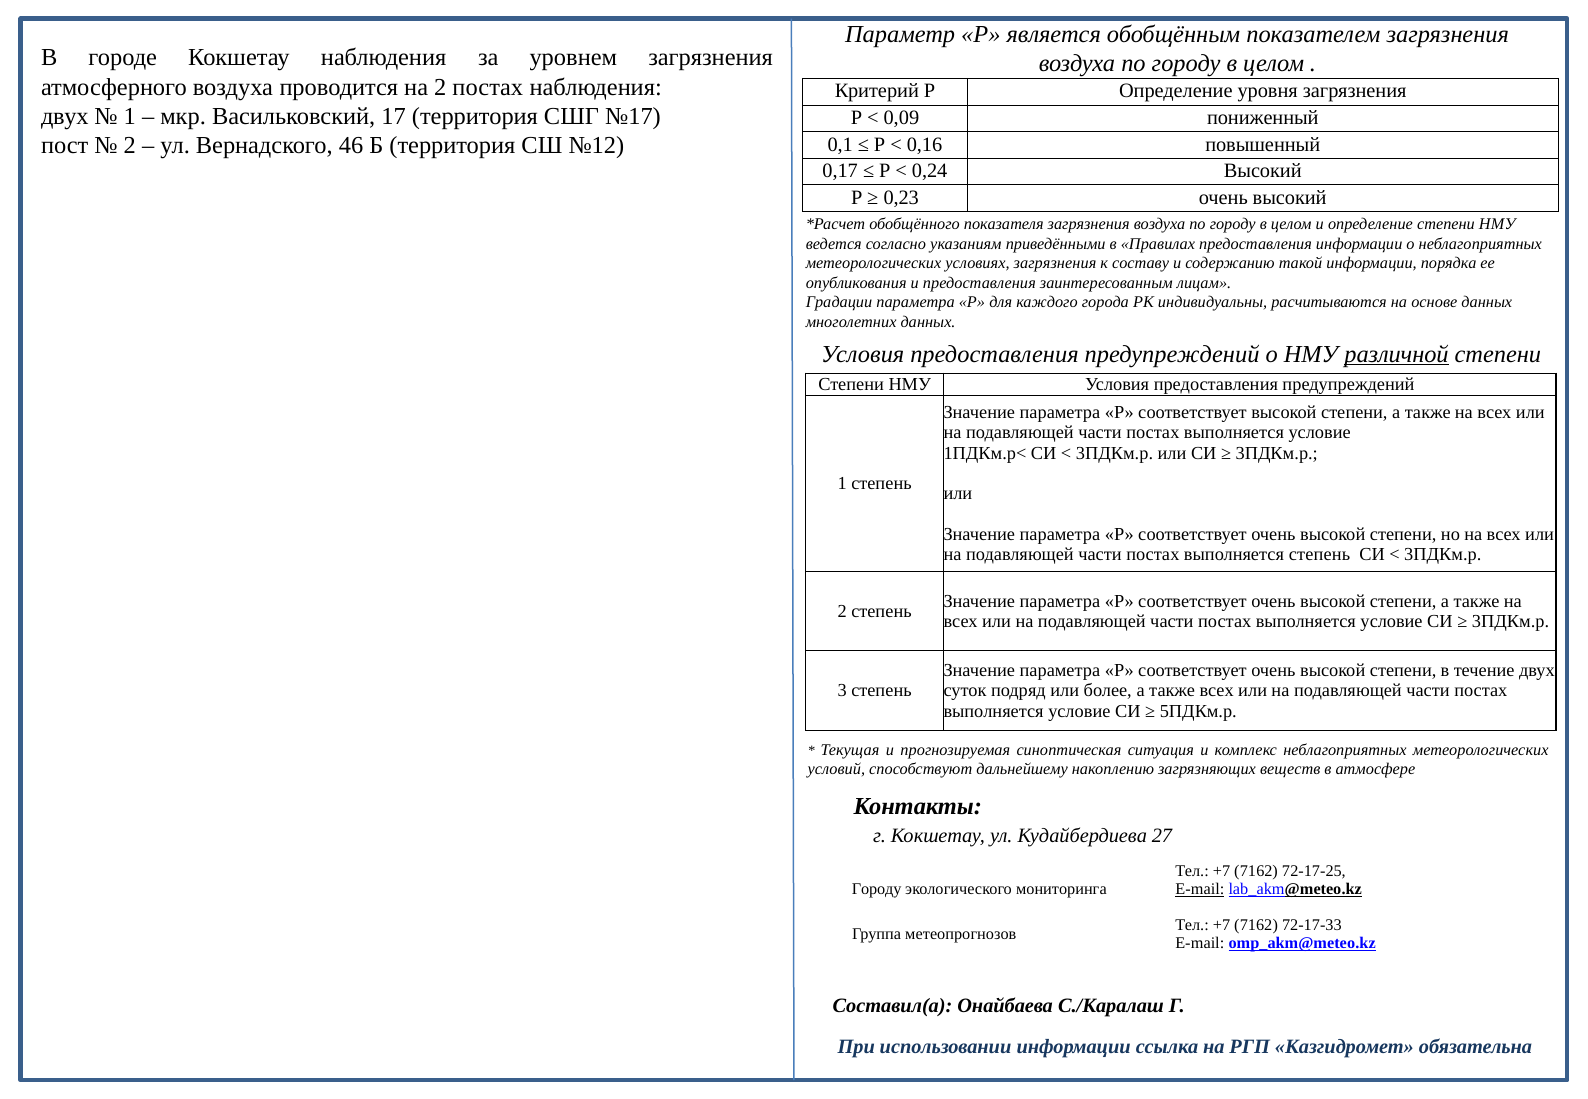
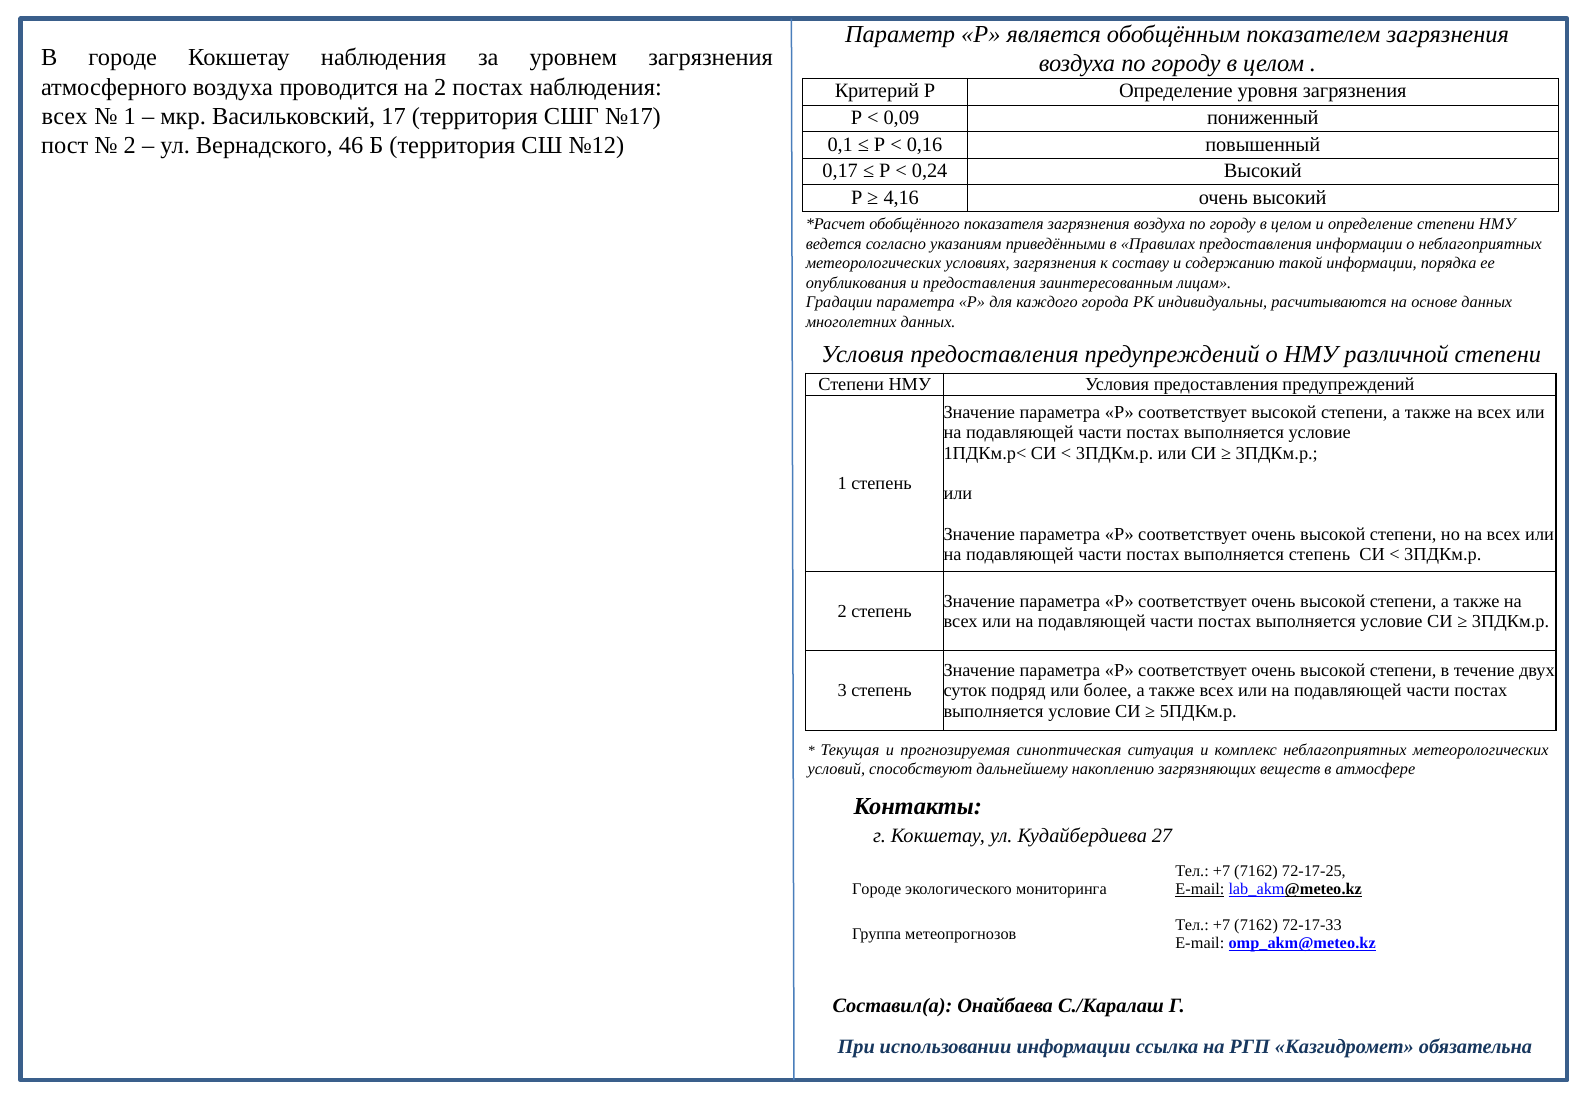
двух: двух -> всех (65, 116)
0,23: 0,23 -> 4,16 (901, 198)
различной underline: present -> none (1397, 354)
Городу: Городу -> Городе (877, 889)
